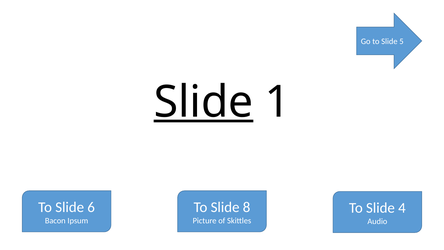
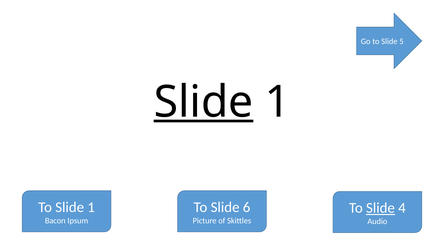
To Slide 6: 6 -> 1 (91, 207)
8: 8 -> 6 (247, 207)
Slide underline: none -> present (380, 208)
